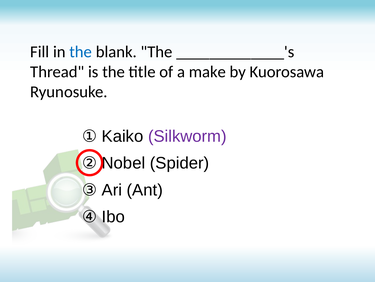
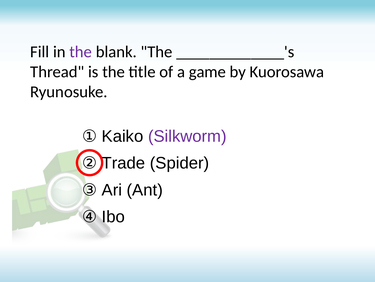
the colour: blue -> purple (81, 52)
make: make -> game (207, 72)
Nobel: Nobel -> Trade (123, 163)
